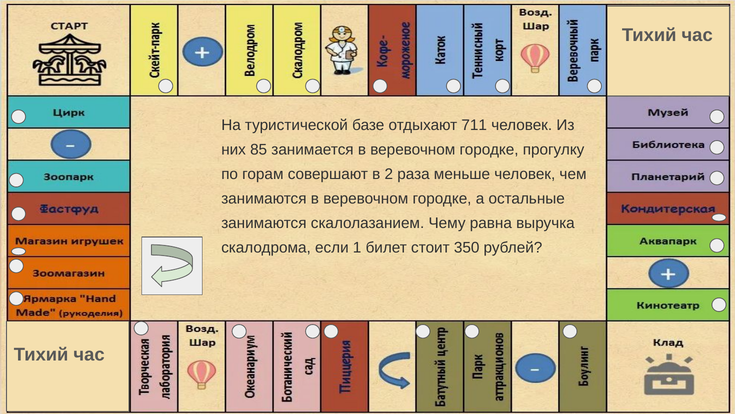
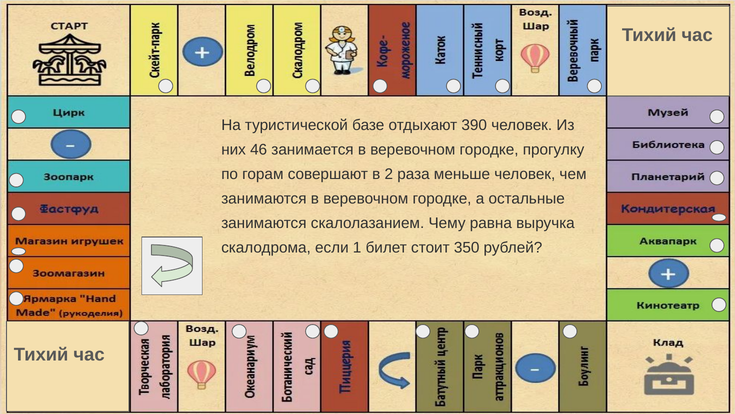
711: 711 -> 390 (474, 125)
85: 85 -> 46 (259, 149)
